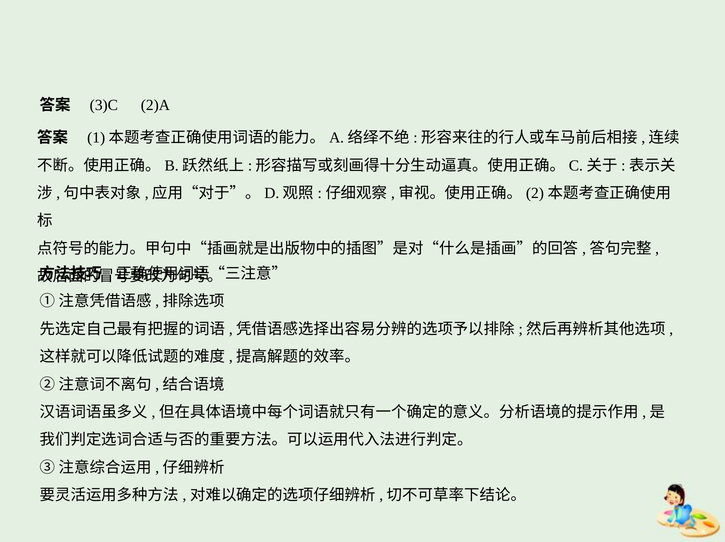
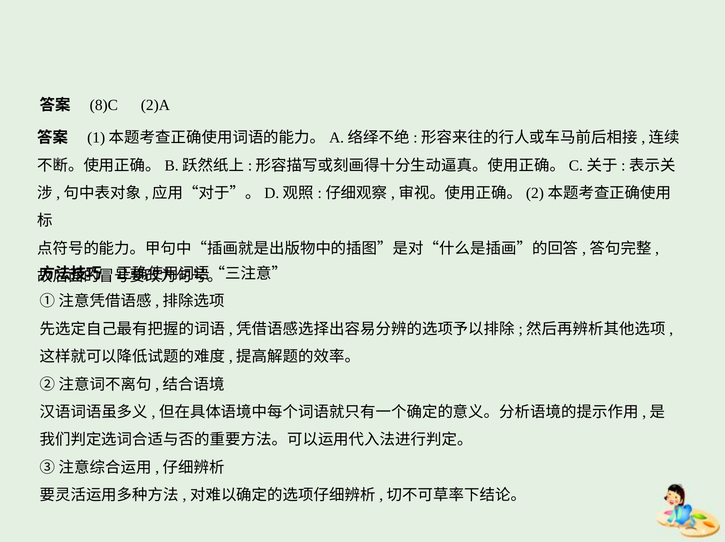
3)C: 3)C -> 8)C (104, 105)
